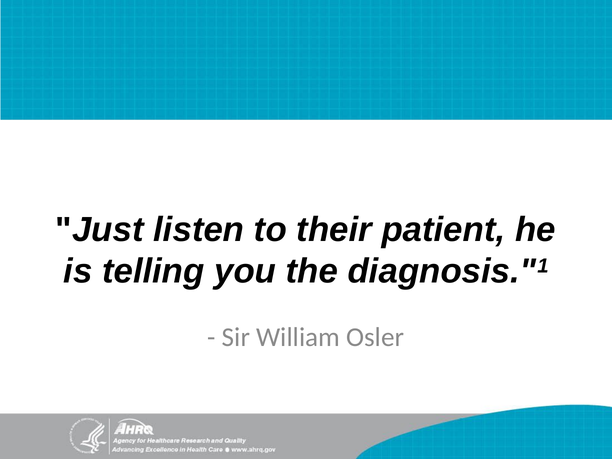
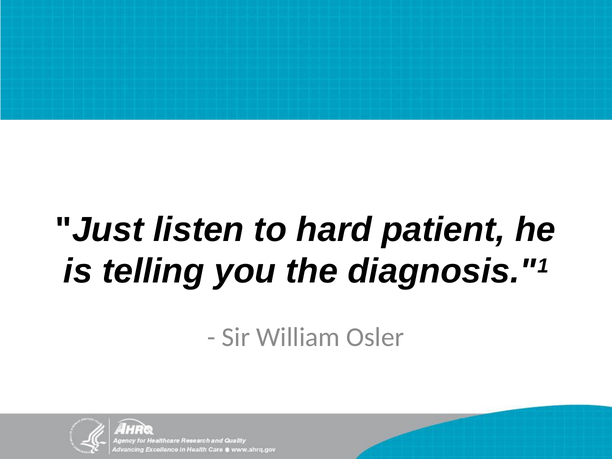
their: their -> hard (334, 230)
